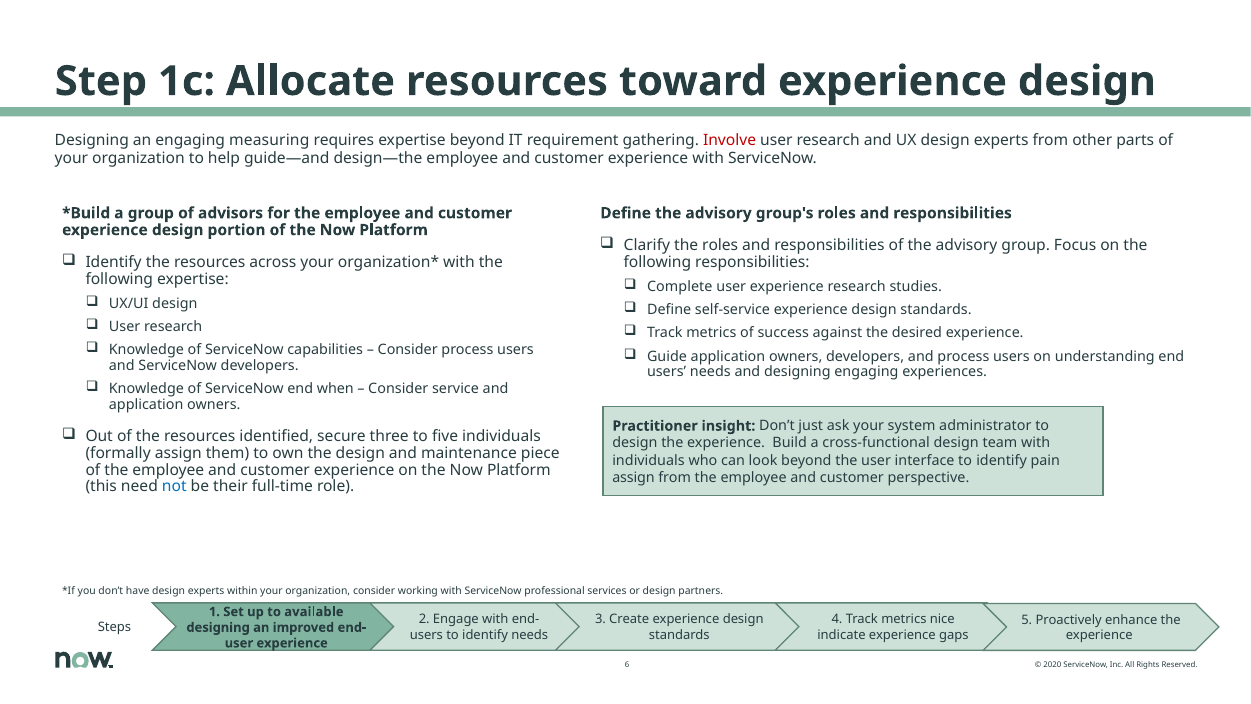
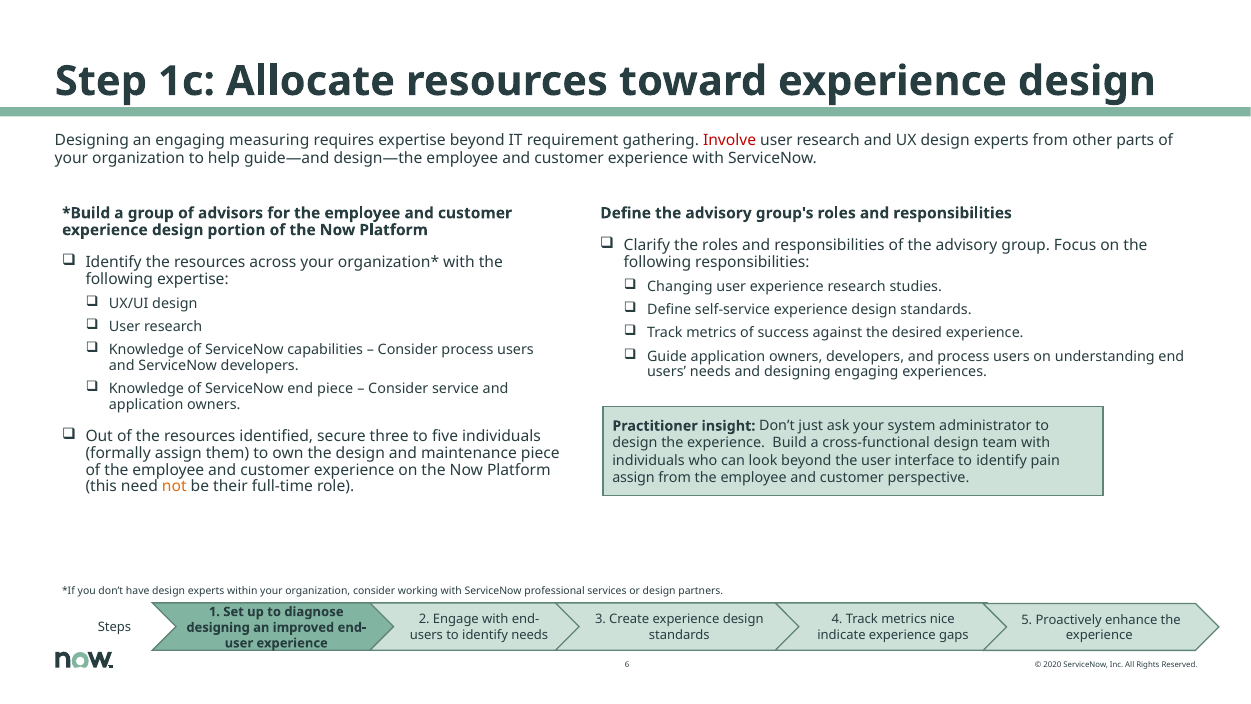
Complete: Complete -> Changing (680, 286)
end when: when -> piece (335, 389)
not colour: blue -> orange (174, 487)
available: available -> diagnose (314, 612)
